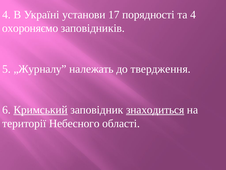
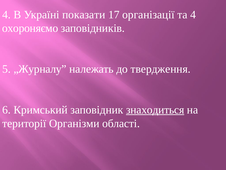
установи: установи -> показати (84, 15)
порядності: порядності -> органiзацiї (148, 15)
Кримський underline: present -> none (41, 110)
Небесного: Небесного -> Організми (74, 123)
